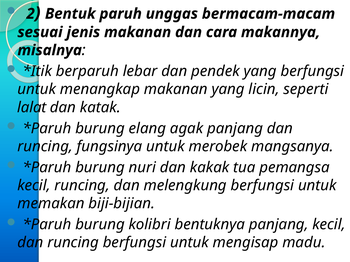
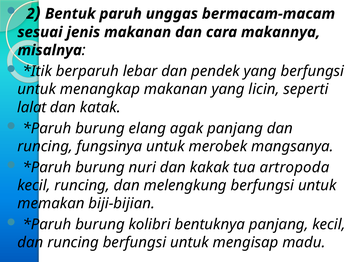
pemangsa: pemangsa -> artropoda (294, 168)
